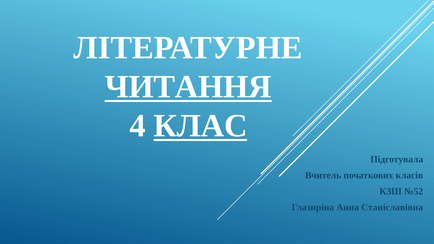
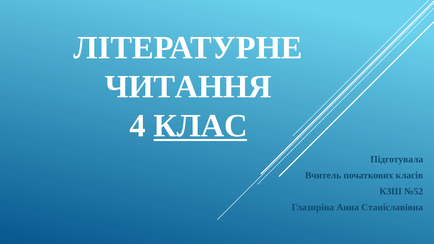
ЧИТАННЯ underline: present -> none (188, 87)
